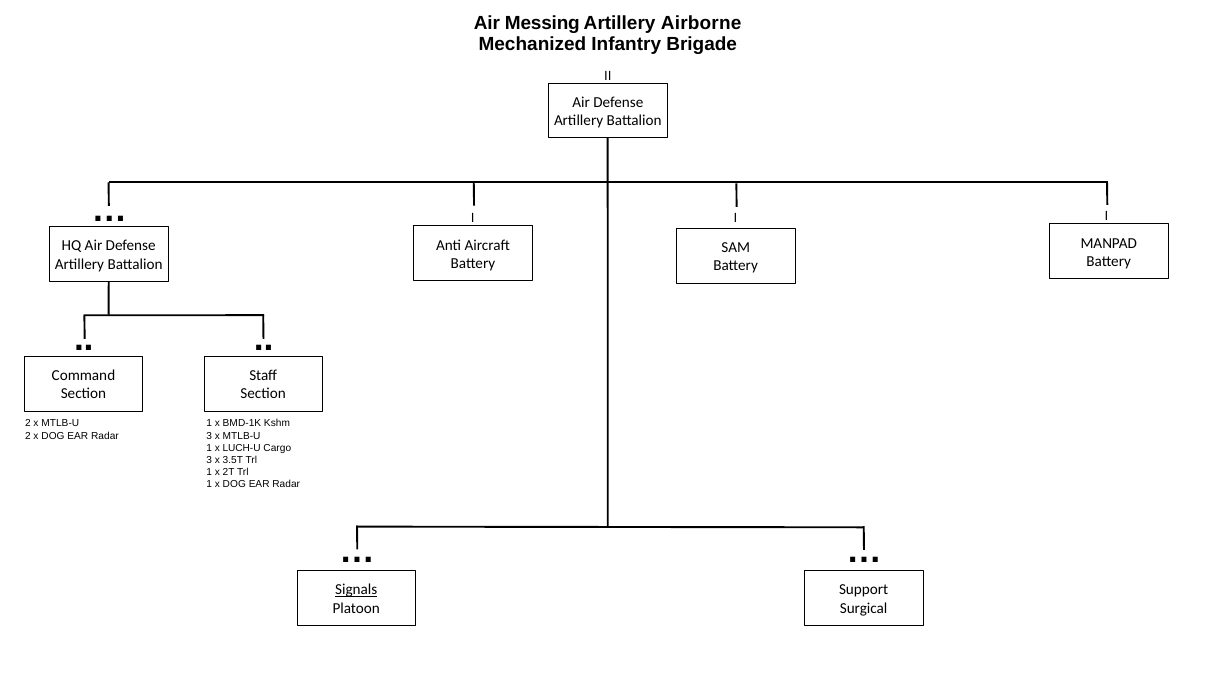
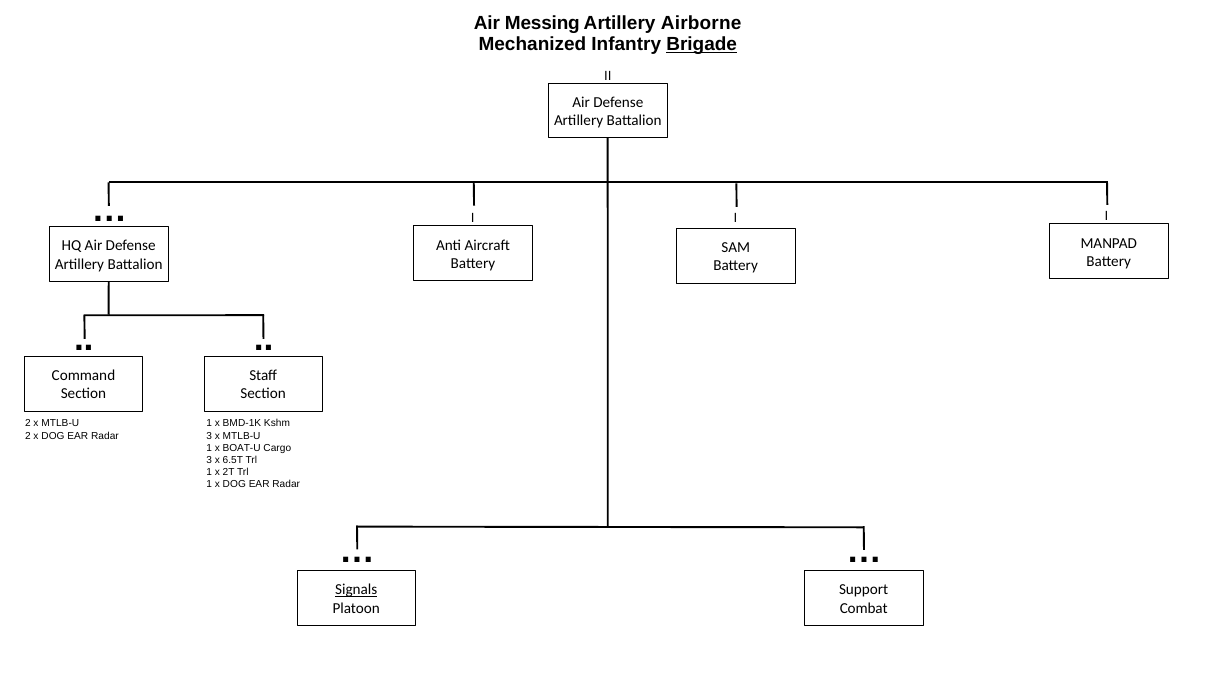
Brigade underline: none -> present (702, 44)
LUCH-U: LUCH-U -> BOAT-U (242, 448)
3.5T: 3.5T -> 6.5T (233, 460)
Surgical: Surgical -> Combat (864, 608)
